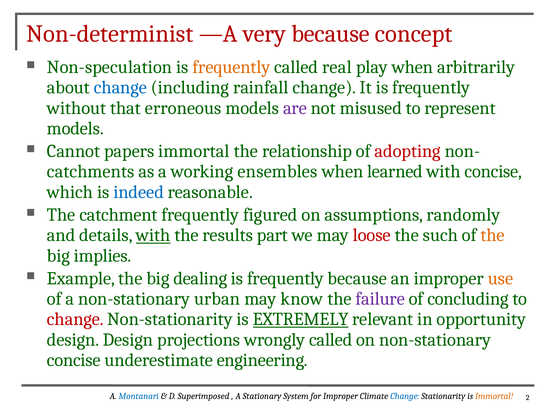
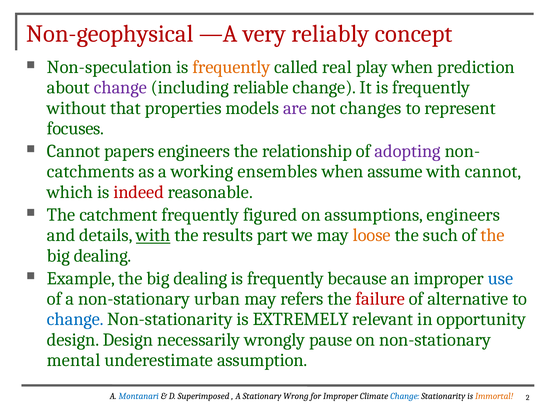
Non-determinist: Non-determinist -> Non-geophysical (110, 34)
very because: because -> reliably (330, 34)
arbitrarily: arbitrarily -> prediction (476, 67)
change colour: blue -> purple (120, 88)
rainfall: rainfall -> reliable (261, 88)
erroneous: erroneous -> properties (183, 108)
misused: misused -> changes (371, 108)
models: models -> focuses (75, 129)
papers immortal: immortal -> engineers (194, 151)
adopting colour: red -> purple (408, 151)
learned: learned -> assume (395, 172)
with concise: concise -> cannot (493, 172)
indeed colour: blue -> red (139, 192)
assumptions randomly: randomly -> engineers (463, 215)
loose colour: red -> orange (372, 235)
implies: implies -> dealing (103, 256)
use colour: orange -> blue (501, 279)
know: know -> refers (302, 299)
failure colour: purple -> red (380, 299)
concluding: concluding -> alternative (468, 299)
change colour: red -> blue (75, 320)
EXTREMELY underline: present -> none (301, 320)
projections: projections -> necessarily (199, 340)
wrongly called: called -> pause (331, 340)
concise: concise -> mental (74, 361)
engineering: engineering -> assumption (262, 361)
System: System -> Wrong (296, 397)
